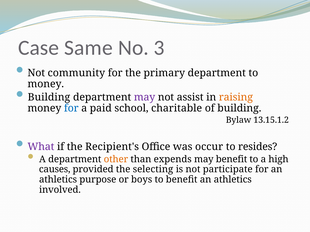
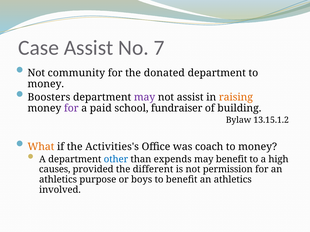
Case Same: Same -> Assist (89, 48)
3: 3 -> 7 (159, 48)
primary: primary -> donated (164, 73)
Building: Building -> Boosters (49, 97)
for colour: blue -> purple (71, 109)
charitable: charitable -> fundraiser (177, 109)
What colour: purple -> orange (41, 147)
Recipient's: Recipient's -> Activities's (112, 147)
occur: occur -> coach (209, 147)
resides: resides -> money (258, 147)
other colour: orange -> blue (116, 159)
selecting: selecting -> different (153, 170)
participate: participate -> permission (228, 170)
